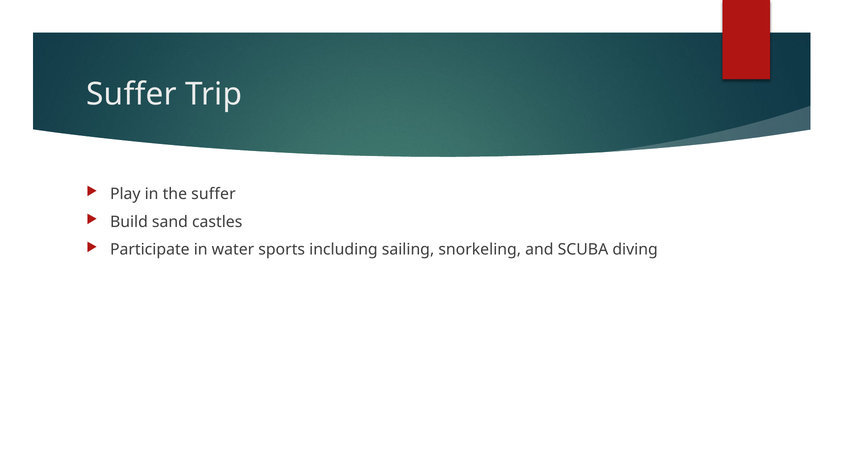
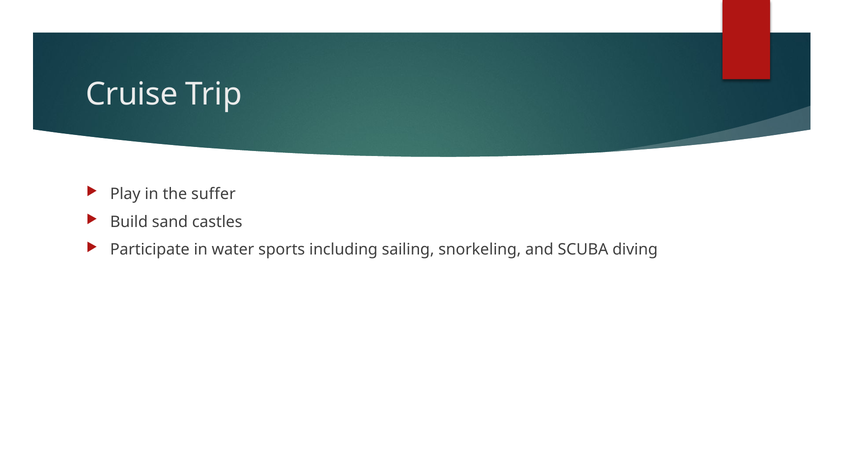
Suffer: Suffer -> Cruise (132, 94)
